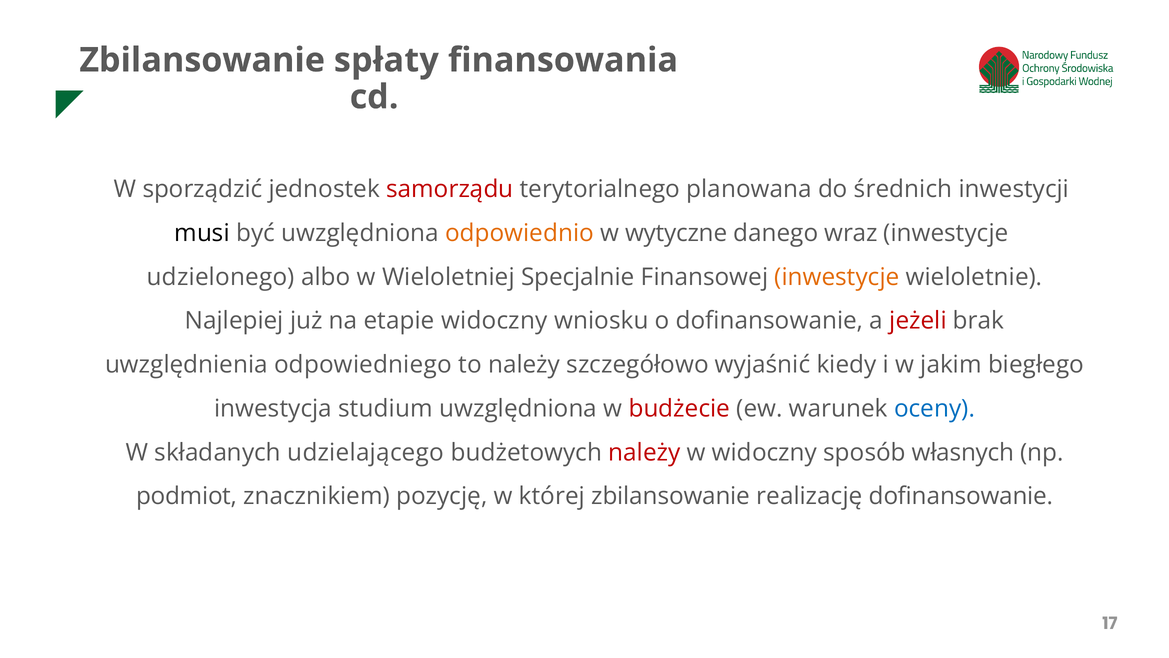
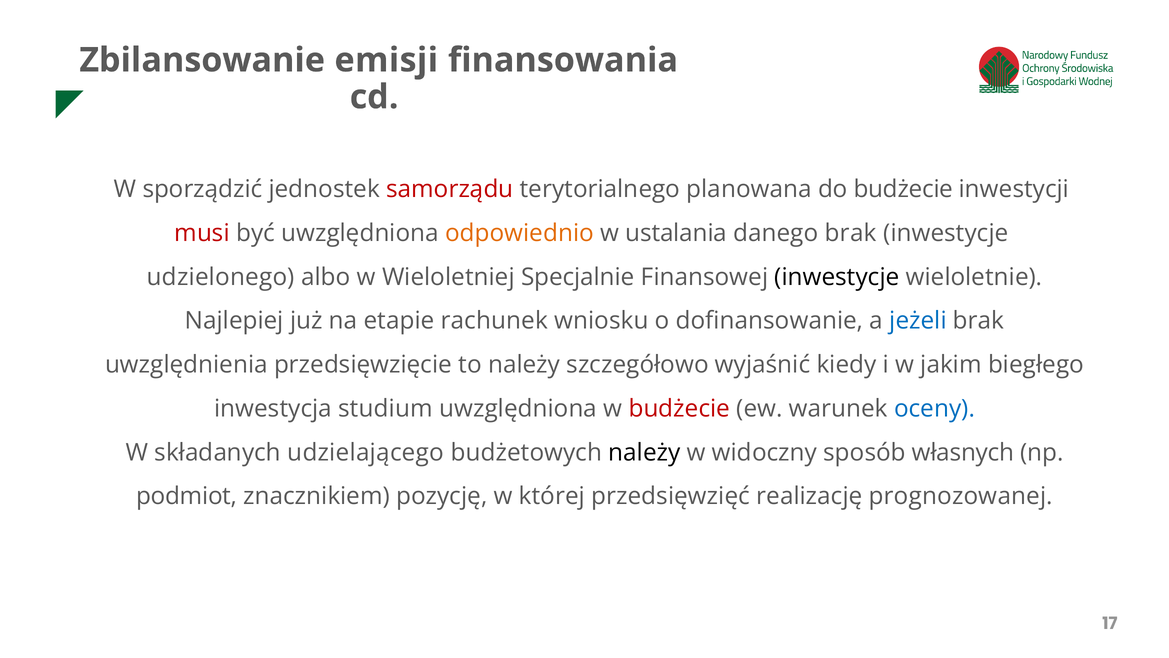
spłaty: spłaty -> emisji (386, 60)
do średnich: średnich -> budżecie (903, 189)
musi colour: black -> red (202, 233)
wytyczne: wytyczne -> ustalania (676, 233)
danego wraz: wraz -> brak (851, 233)
inwestycje colour: orange -> black (837, 277)
etapie widoczny: widoczny -> rachunek (494, 321)
jeżeli colour: red -> blue (918, 321)
odpowiedniego: odpowiedniego -> przedsięwzięcie (363, 365)
należy colour: red -> black (644, 452)
której zbilansowanie: zbilansowanie -> przedsięwzięć (671, 496)
realizację dofinansowanie: dofinansowanie -> prognozowanej (961, 496)
